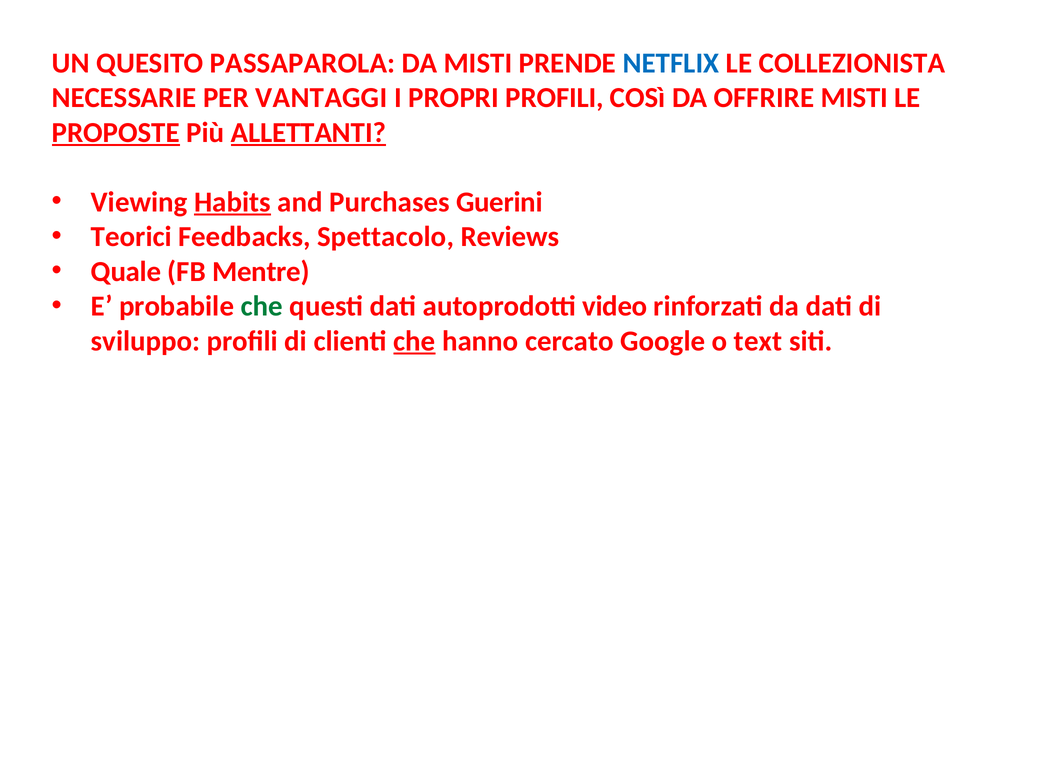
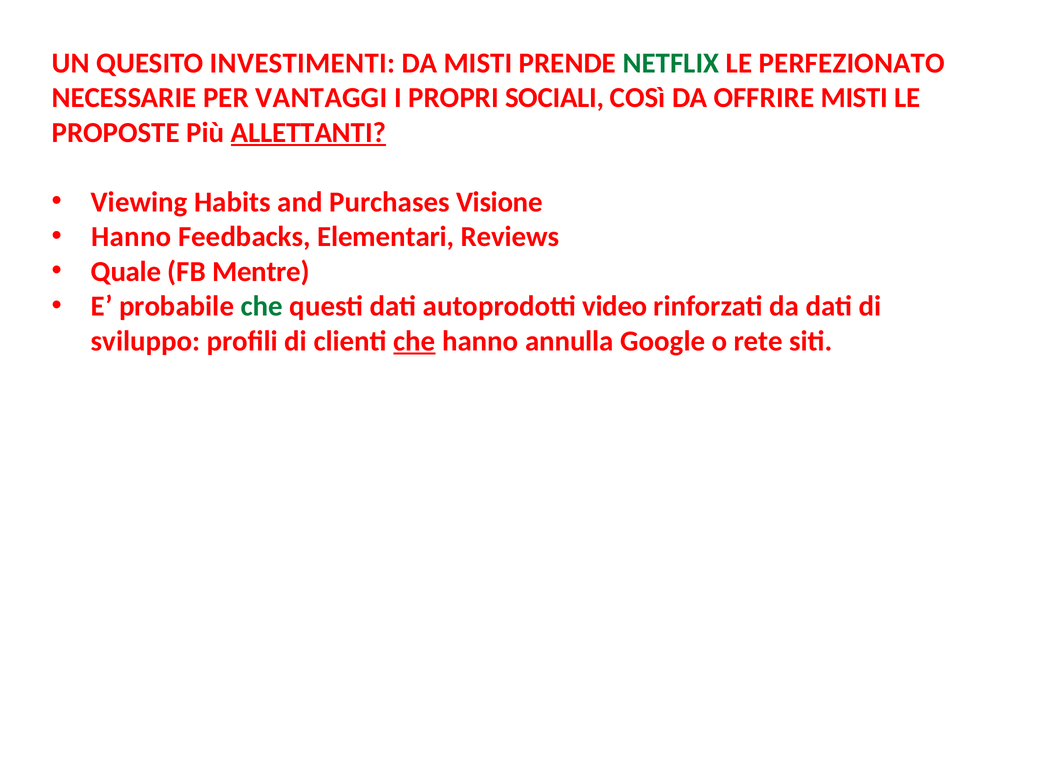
PASSAPAROLA: PASSAPAROLA -> INVESTIMENTI (303, 63)
NETFLIX colour: blue -> green (671, 63)
COLLEZIONISTA: COLLEZIONISTA -> PERFEZIONATO (852, 63)
PROPRI PROFILI: PROFILI -> SOCIALI (555, 98)
PROPOSTE underline: present -> none (116, 133)
Habits underline: present -> none (232, 202)
Guerini: Guerini -> Visione (499, 202)
Teorici: Teorici -> Hanno (131, 237)
Spettacolo: Spettacolo -> Elementari (386, 237)
cercato: cercato -> annulla (569, 341)
text: text -> rete (758, 341)
